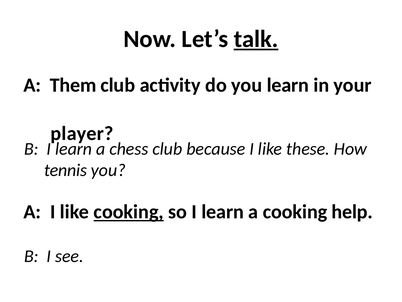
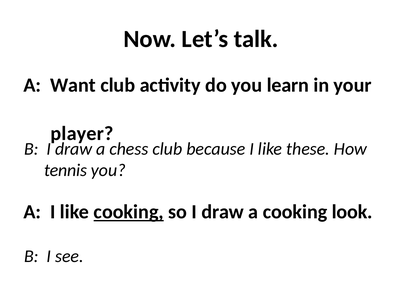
talk underline: present -> none (256, 39)
Them: Them -> Want (73, 85)
B I learn: learn -> draw (74, 149)
so I learn: learn -> draw (223, 212)
help: help -> look (352, 212)
